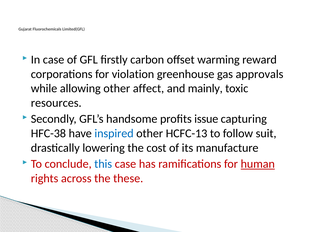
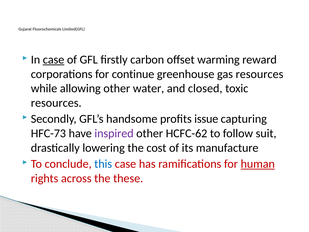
case underline: none -> present (54, 60)
violation: violation -> continue (133, 74)
gas approvals: approvals -> resources (260, 74)
affect: affect -> water (149, 88)
mainly: mainly -> closed (205, 88)
HFC-38: HFC-38 -> HFC-73 (48, 133)
inspired colour: blue -> purple (114, 133)
HCFC-13: HCFC-13 -> HCFC-62 (187, 133)
